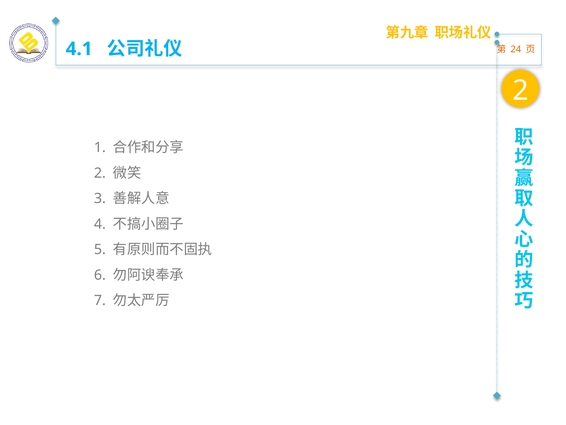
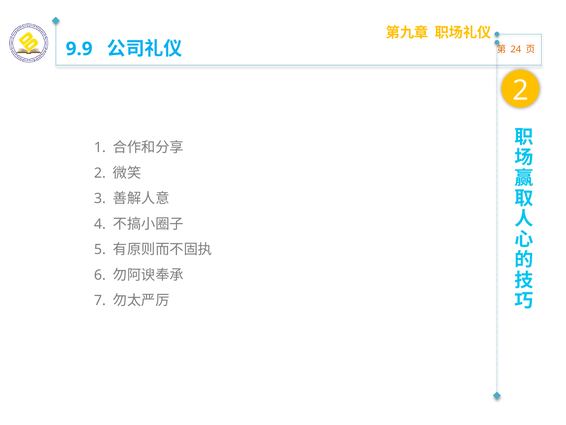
4.1: 4.1 -> 9.9 (79, 49)
